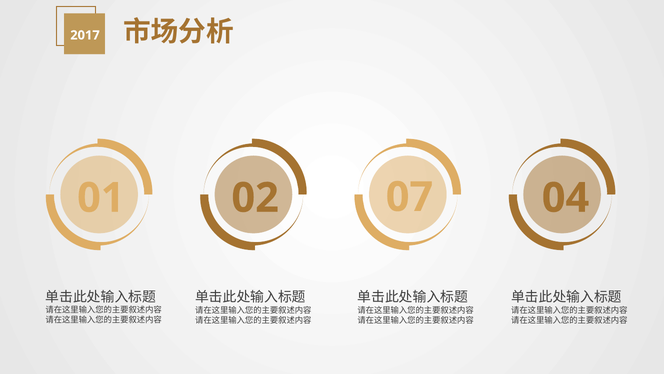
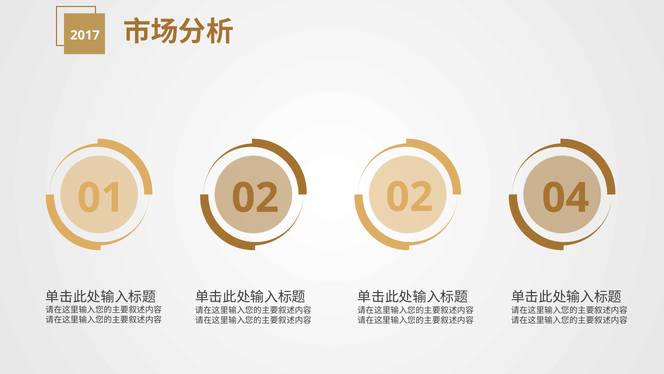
02 07: 07 -> 02 (409, 197)
